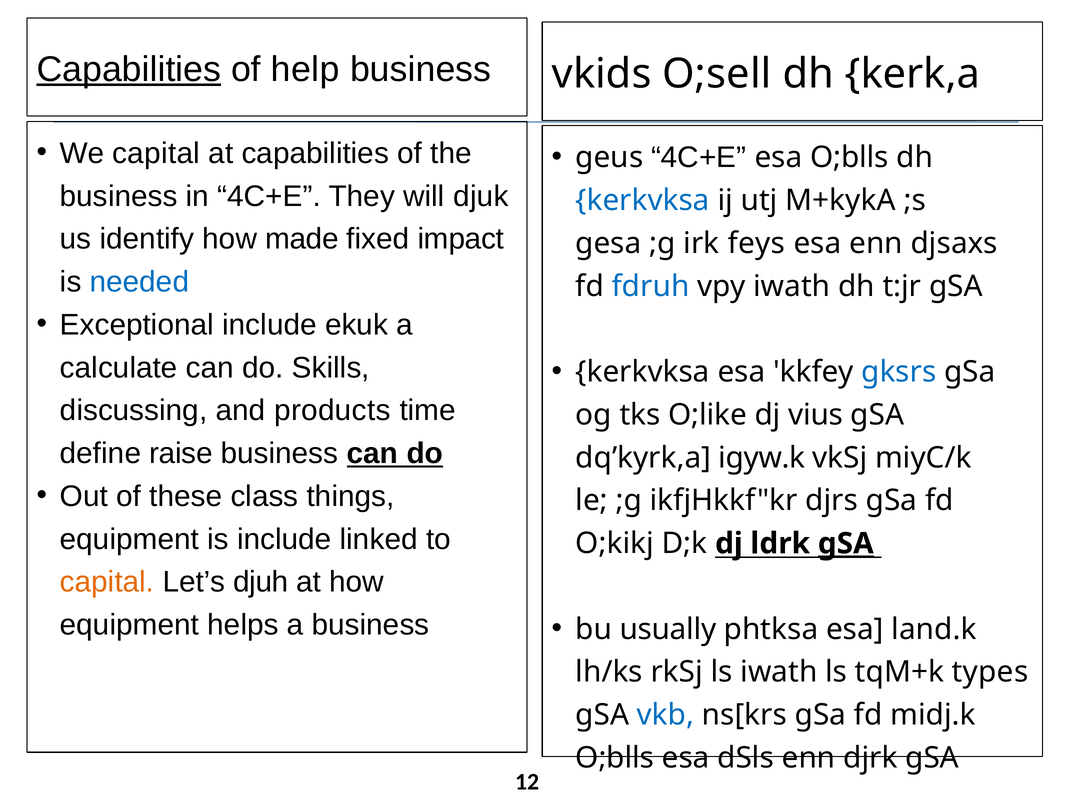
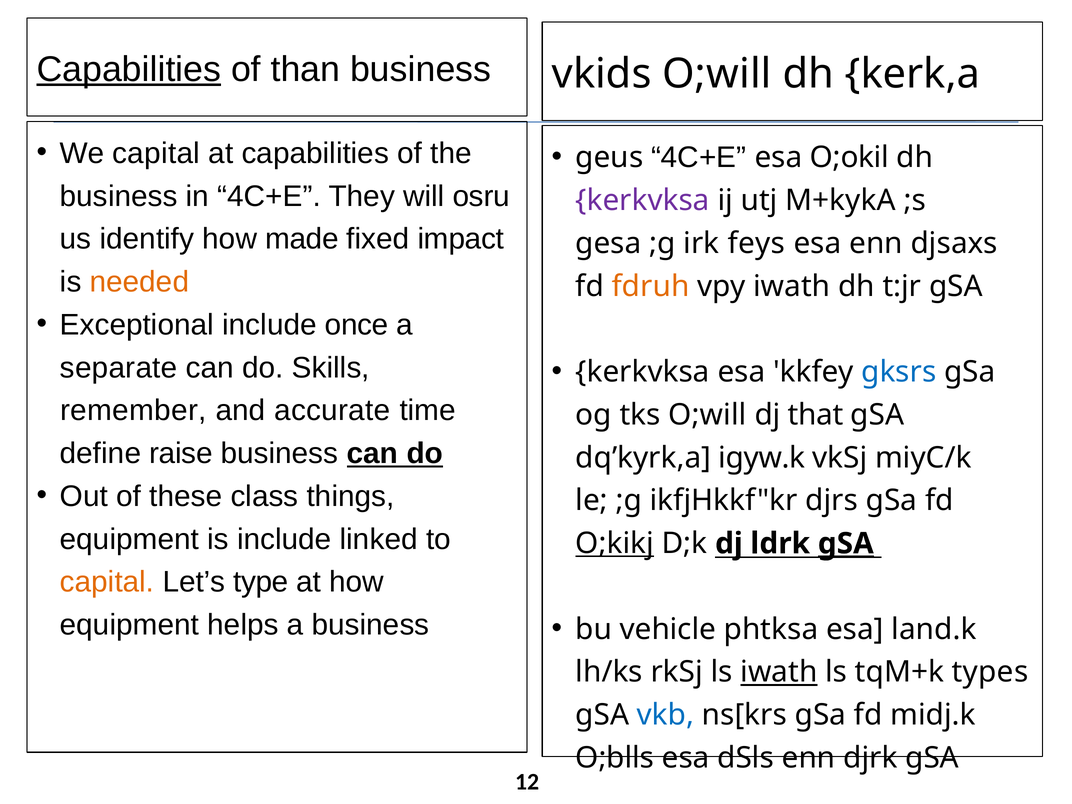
help: help -> than (305, 69)
vkids O;sell: O;sell -> O;will (717, 74)
esa O;blls: O;blls -> O;okil (850, 158)
djuk: djuk -> osru (481, 196)
kerkvksa colour: blue -> purple (643, 200)
needed colour: blue -> orange (139, 282)
fdruh colour: blue -> orange (651, 286)
ekuk: ekuk -> once (357, 325)
calculate: calculate -> separate (119, 368)
discussing: discussing -> remember (133, 411)
products: products -> accurate (332, 411)
tks O;like: O;like -> O;will (707, 415)
vius: vius -> that (816, 415)
O;kikj underline: none -> present (615, 544)
djuh: djuh -> type (261, 582)
usually: usually -> vehicle (668, 629)
iwath underline: none -> present (779, 672)
